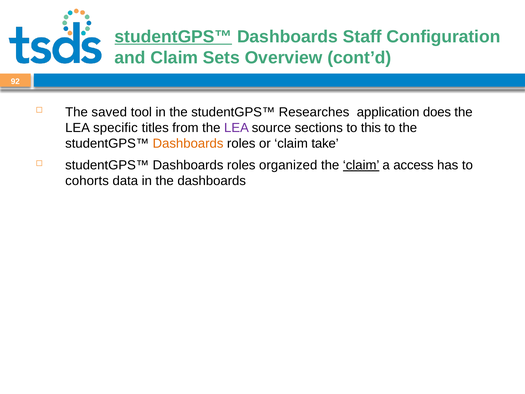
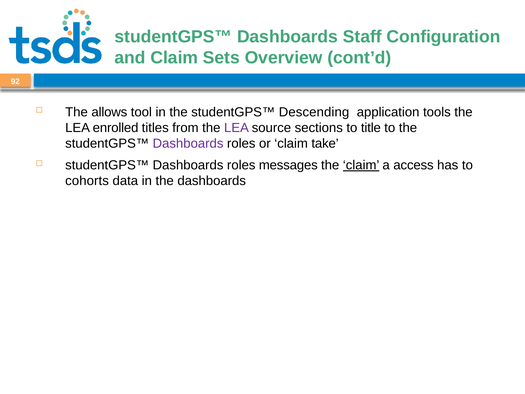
studentGPS™ underline: present -> none (173, 37)
saved: saved -> allows (109, 112)
Researches: Researches -> Descending (314, 112)
does: does -> tools (437, 112)
specific: specific -> enrolled (116, 128)
to this: this -> title (371, 128)
Dashboards colour: orange -> purple (188, 143)
organized: organized -> messages (288, 165)
